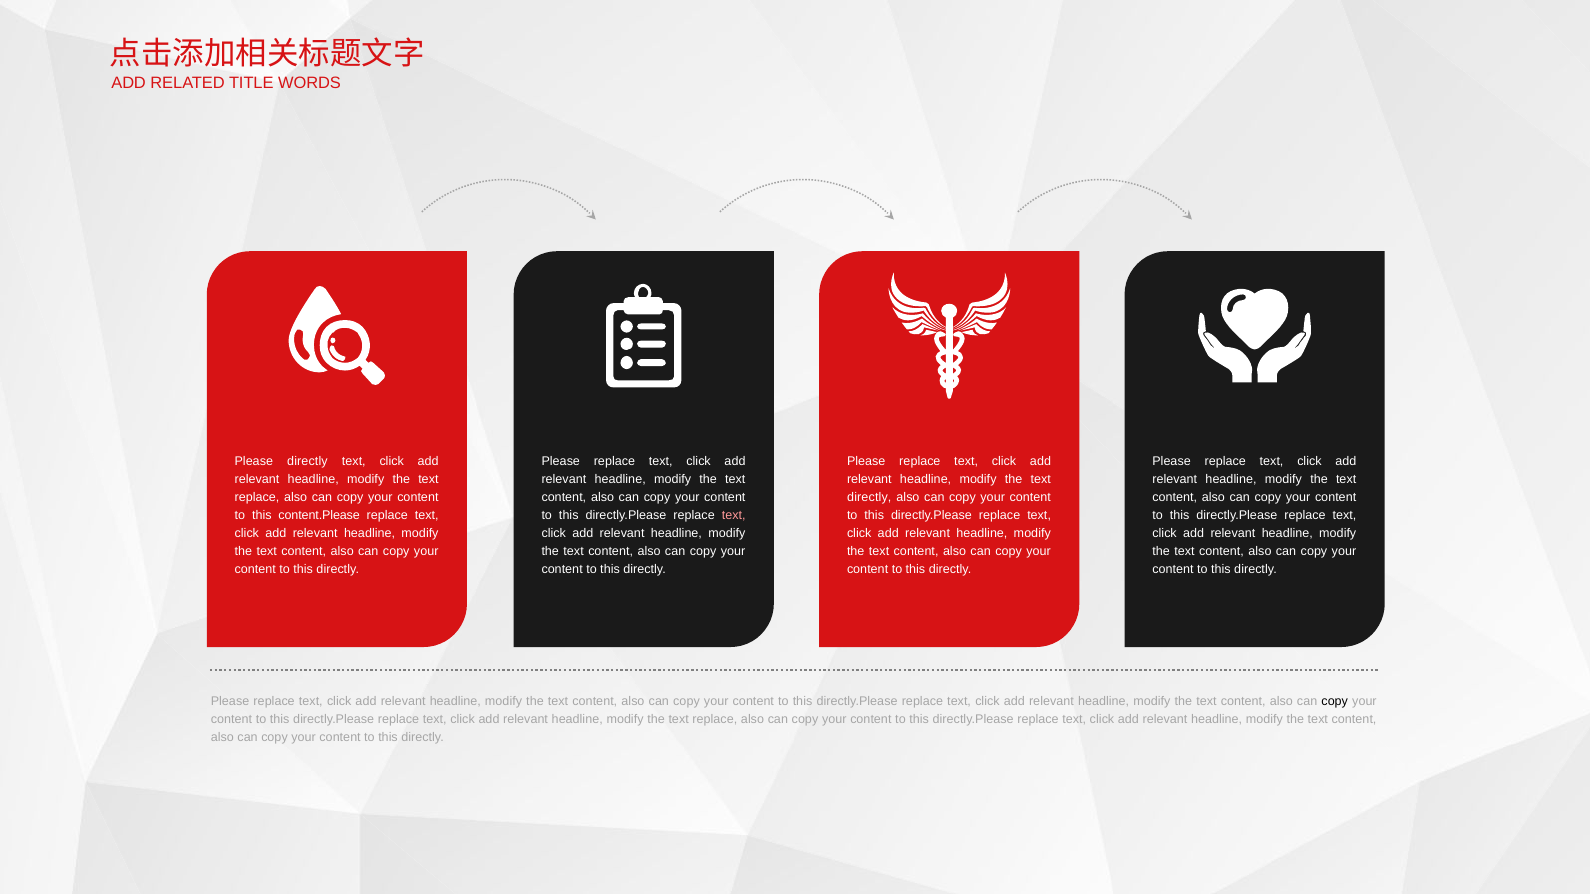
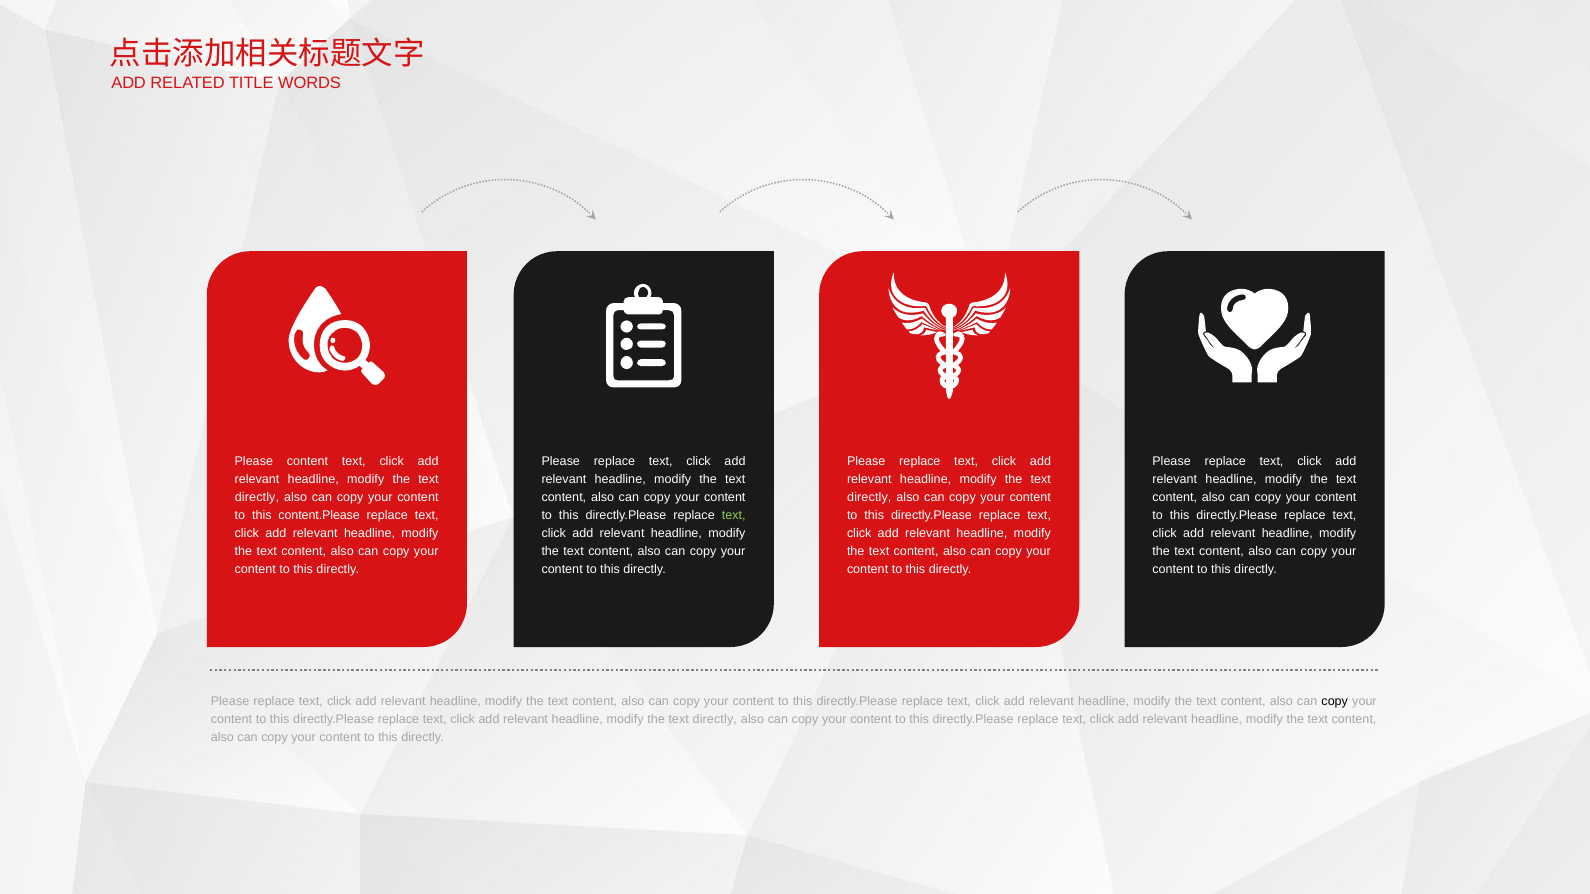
Please directly: directly -> content (308, 462)
replace: replace -> directly (257, 498)
text colour: pink -> light green (734, 516)
replace: replace -> directly (715, 720)
